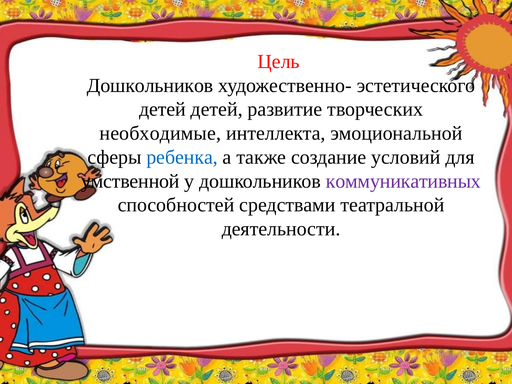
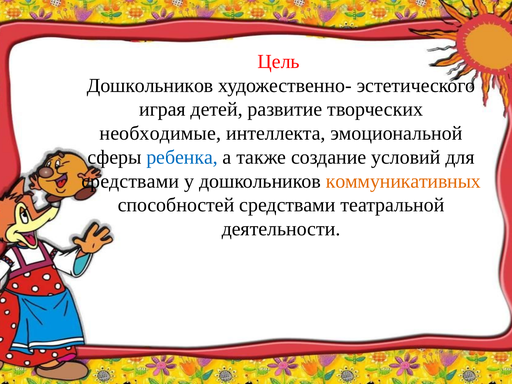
детей: детей -> играя (162, 109)
умственной: умственной -> средствами (130, 181)
коммуникативных colour: purple -> orange (403, 181)
